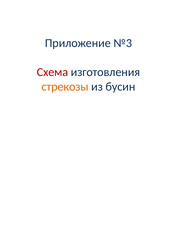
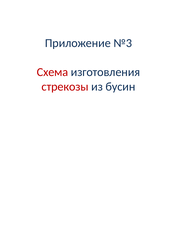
стрекозы colour: orange -> red (65, 86)
